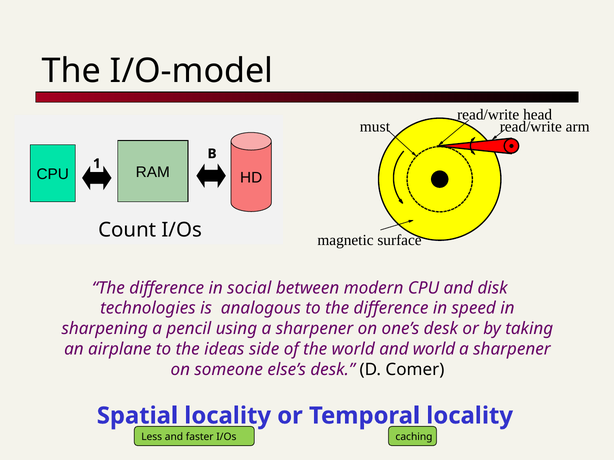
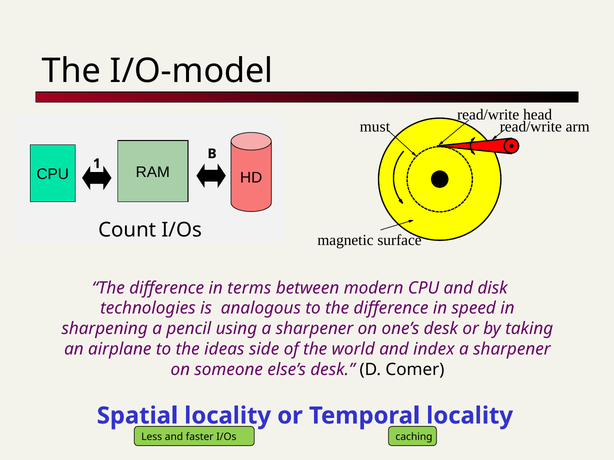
social: social -> terms (249, 288)
and world: world -> index (434, 350)
